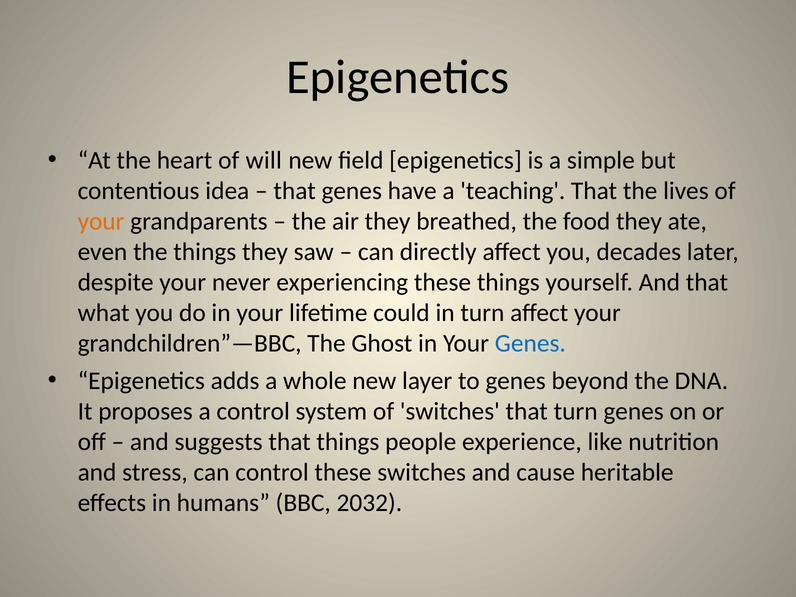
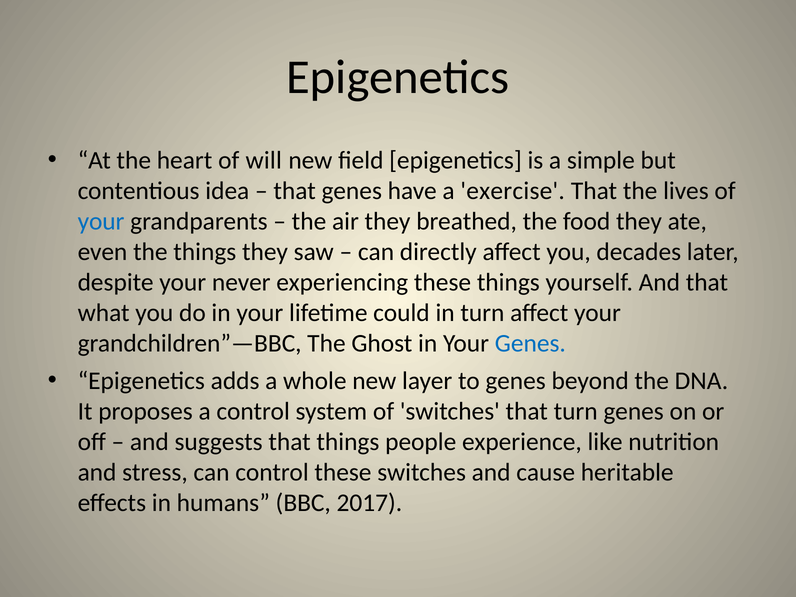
teaching: teaching -> exercise (513, 191)
your colour: orange -> blue (101, 221)
2032: 2032 -> 2017 (369, 503)
